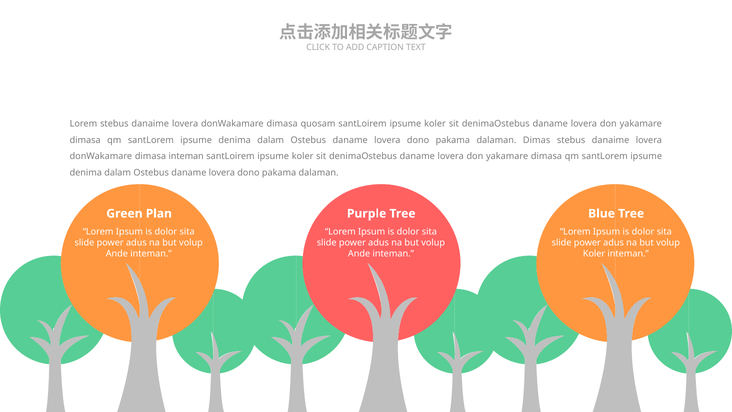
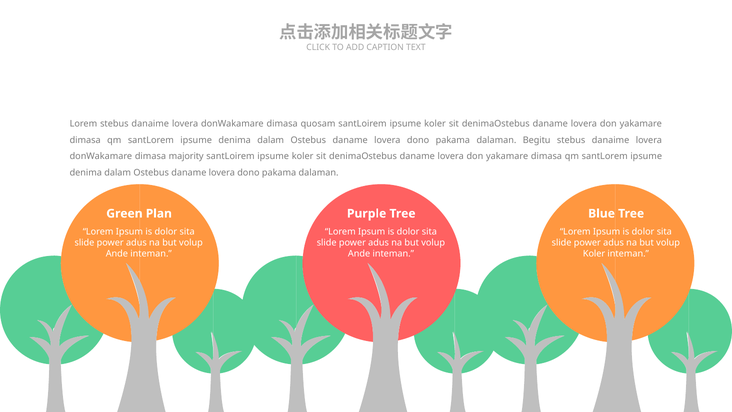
Dimas: Dimas -> Begitu (537, 140)
dimasa inteman: inteman -> majority (186, 156)
